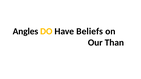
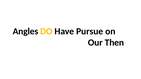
Beliefs: Beliefs -> Pursue (90, 31)
Than: Than -> Then (114, 43)
